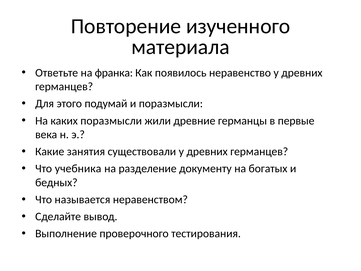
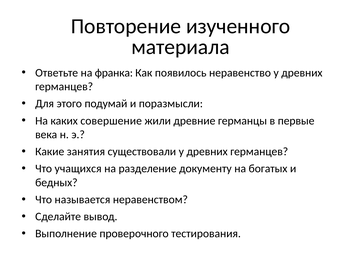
каких поразмысли: поразмысли -> совершение (111, 121)
учебника: учебника -> учащихся (78, 169)
